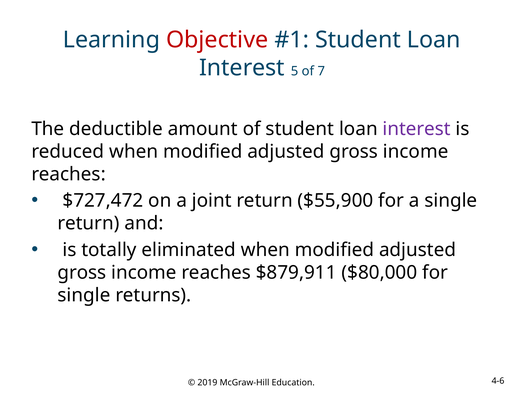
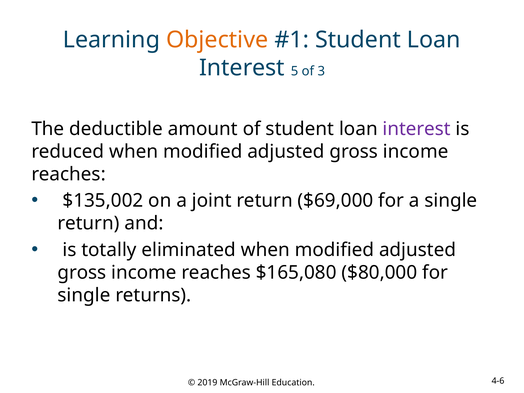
Objective colour: red -> orange (217, 40)
7: 7 -> 3 (321, 71)
$727,472: $727,472 -> $135,002 (103, 201)
$55,900: $55,900 -> $69,000 (335, 201)
$879,911: $879,911 -> $165,080 (296, 273)
